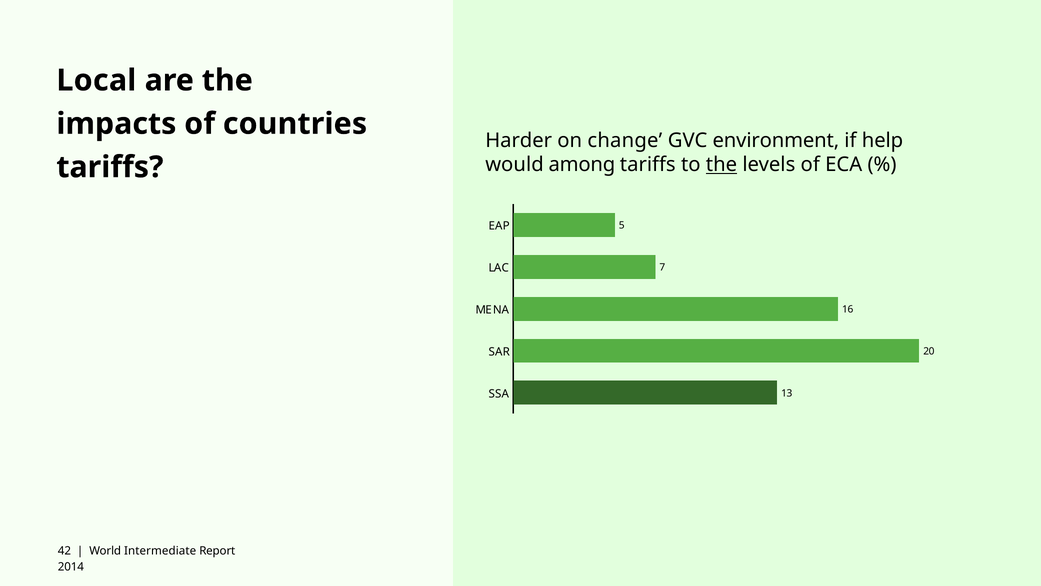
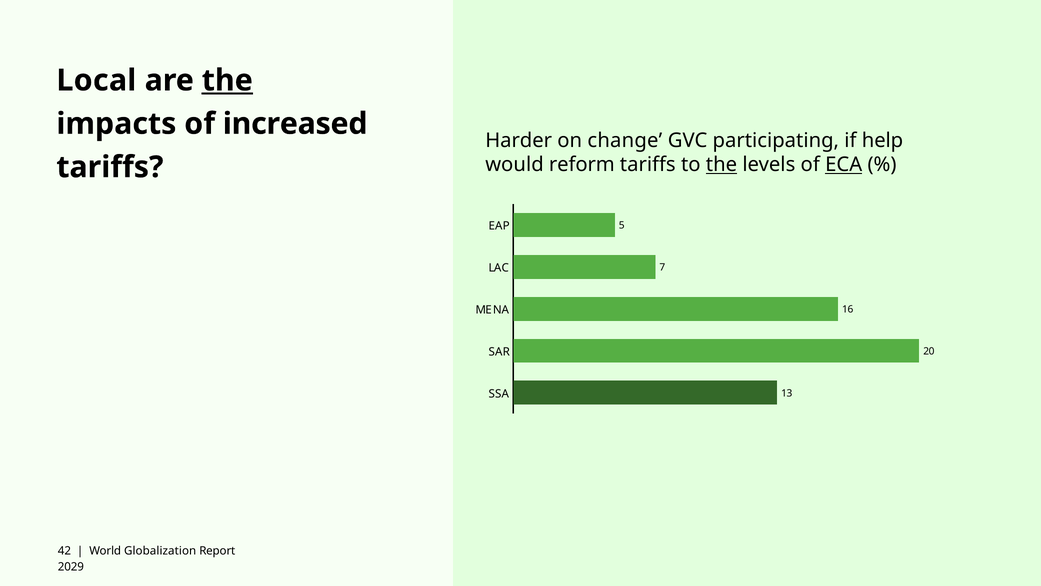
the underline: none -> present (227, 80)
countries: countries -> increased (295, 124)
environment: environment -> participating (776, 140)
among: among -> reform (582, 165)
ECA underline: none -> present (844, 165)
Intermediate: Intermediate -> Globalization (160, 550)
2014: 2014 -> 2029 (71, 566)
